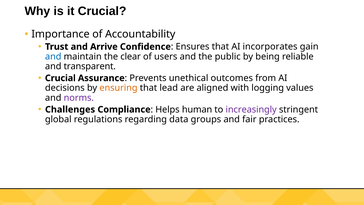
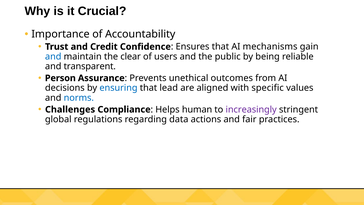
Arrive: Arrive -> Credit (104, 47)
incorporates: incorporates -> mechanisms (270, 47)
Crucial: Crucial -> Person (60, 78)
ensuring colour: orange -> blue (118, 88)
logging: logging -> specific (268, 88)
norms colour: purple -> blue (79, 98)
groups: groups -> actions (206, 119)
